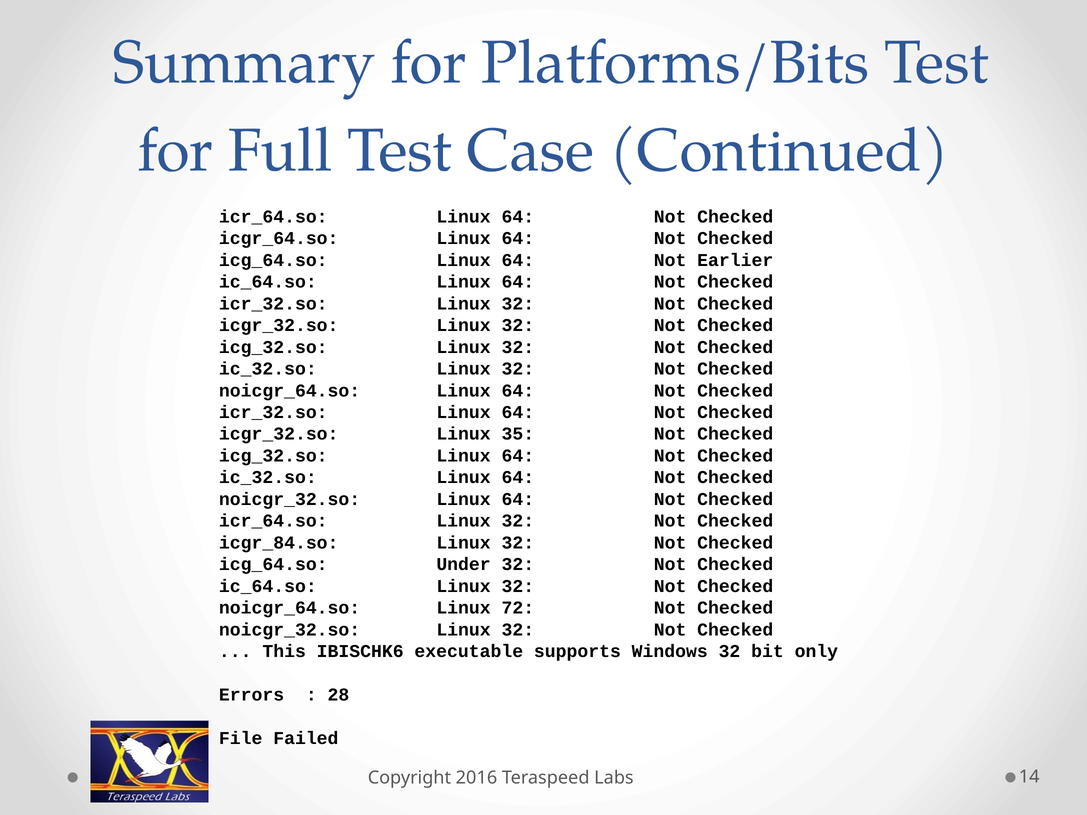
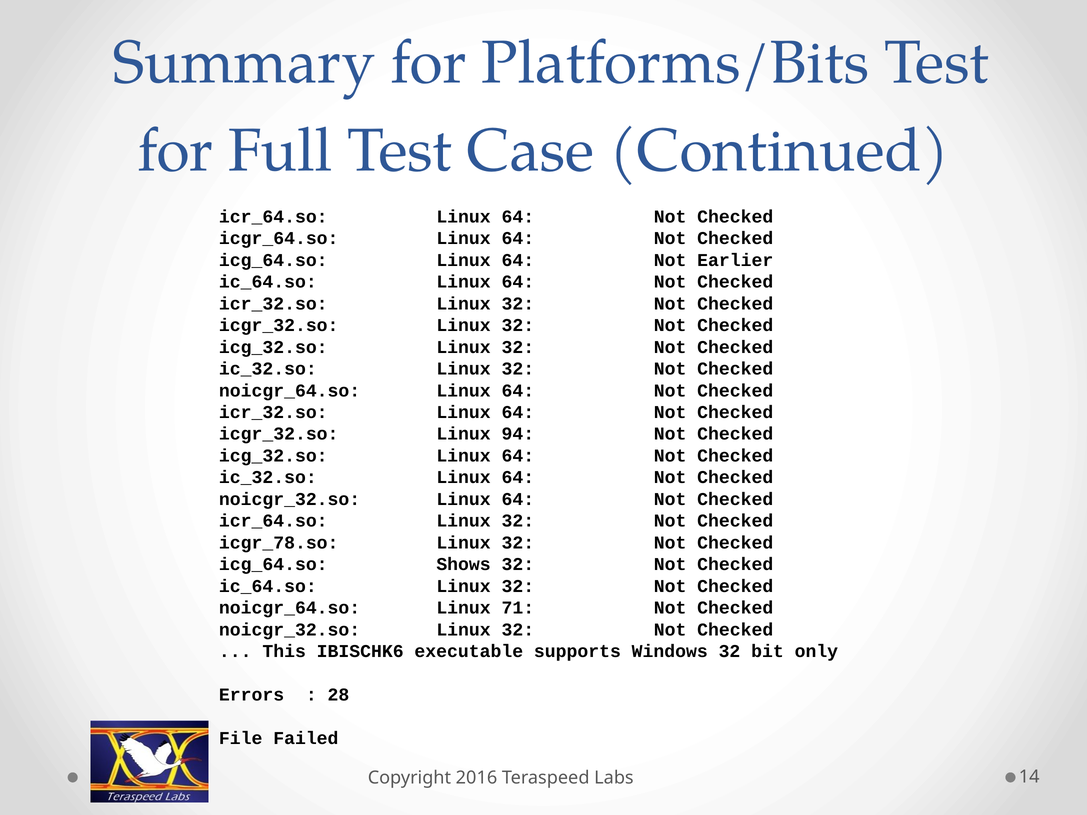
35: 35 -> 94 (518, 434)
icgr_84.so: icgr_84.so -> icgr_78.so (279, 543)
Under: Under -> Shows (464, 565)
72: 72 -> 71 (518, 608)
